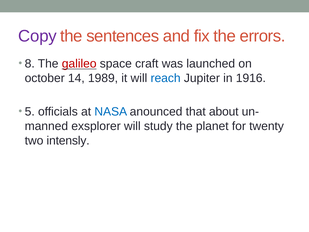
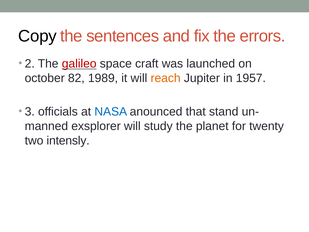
Copy colour: purple -> black (38, 36)
8: 8 -> 2 (30, 64)
14: 14 -> 82 (76, 78)
reach colour: blue -> orange (166, 78)
1916: 1916 -> 1957 (251, 78)
5: 5 -> 3 (30, 112)
about: about -> stand (224, 112)
